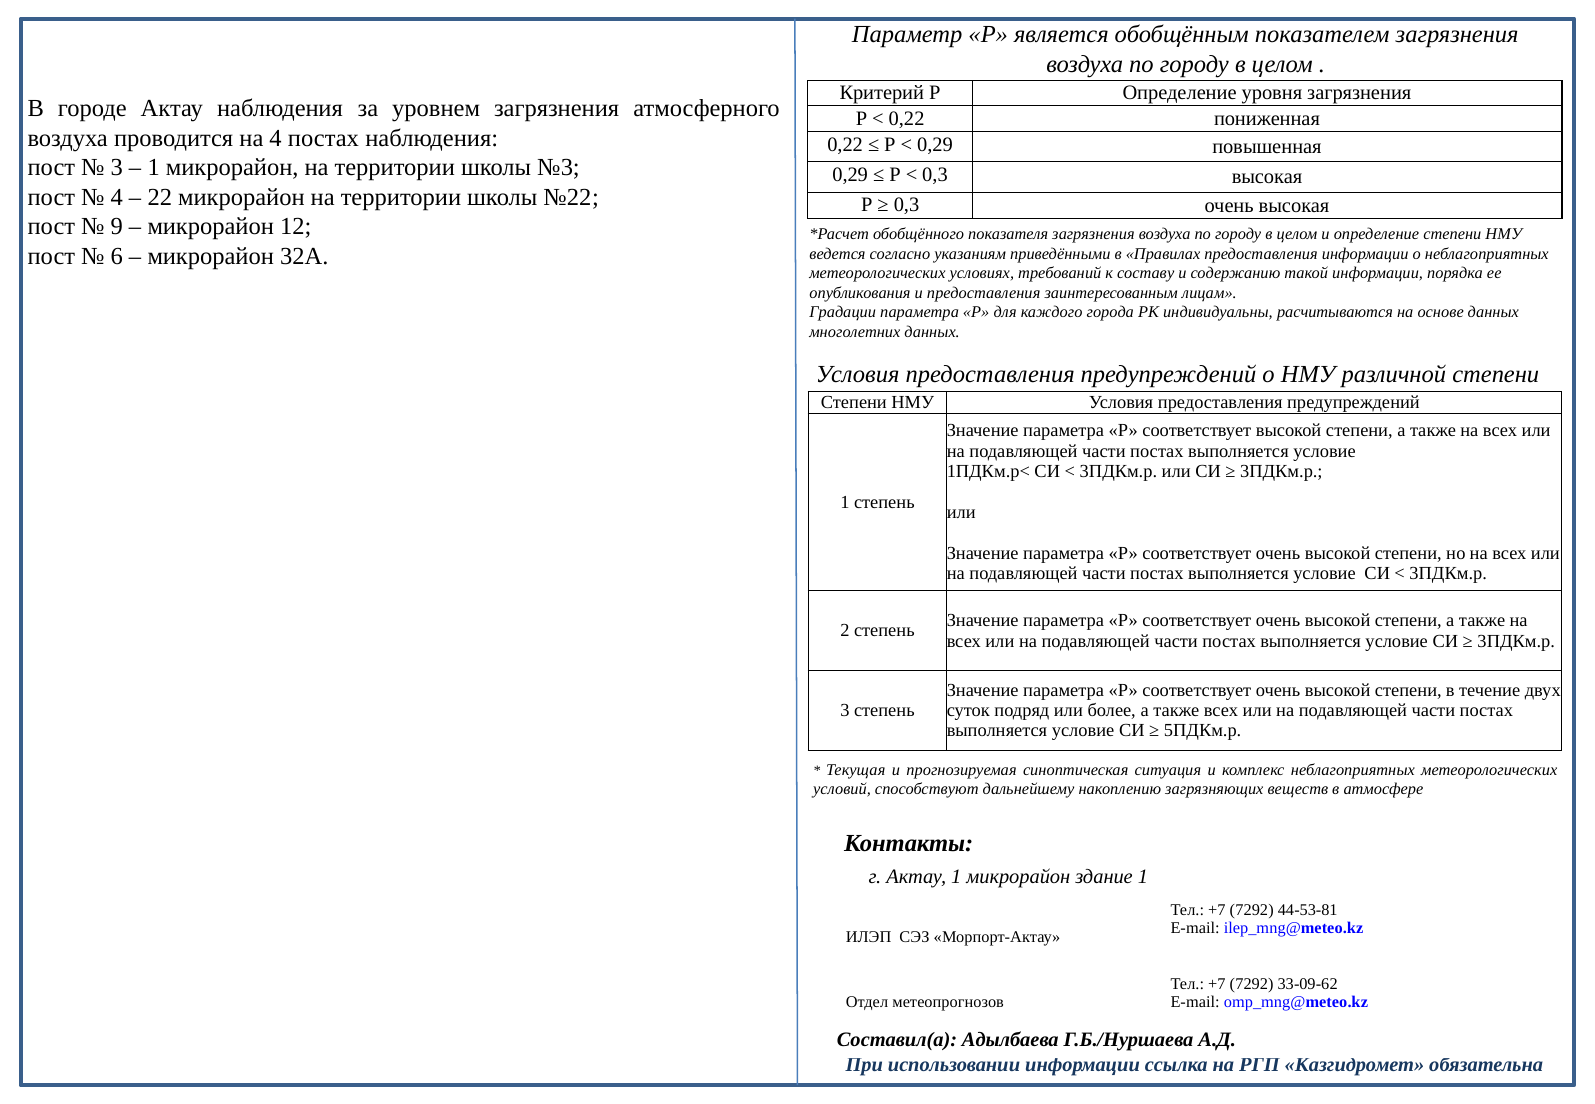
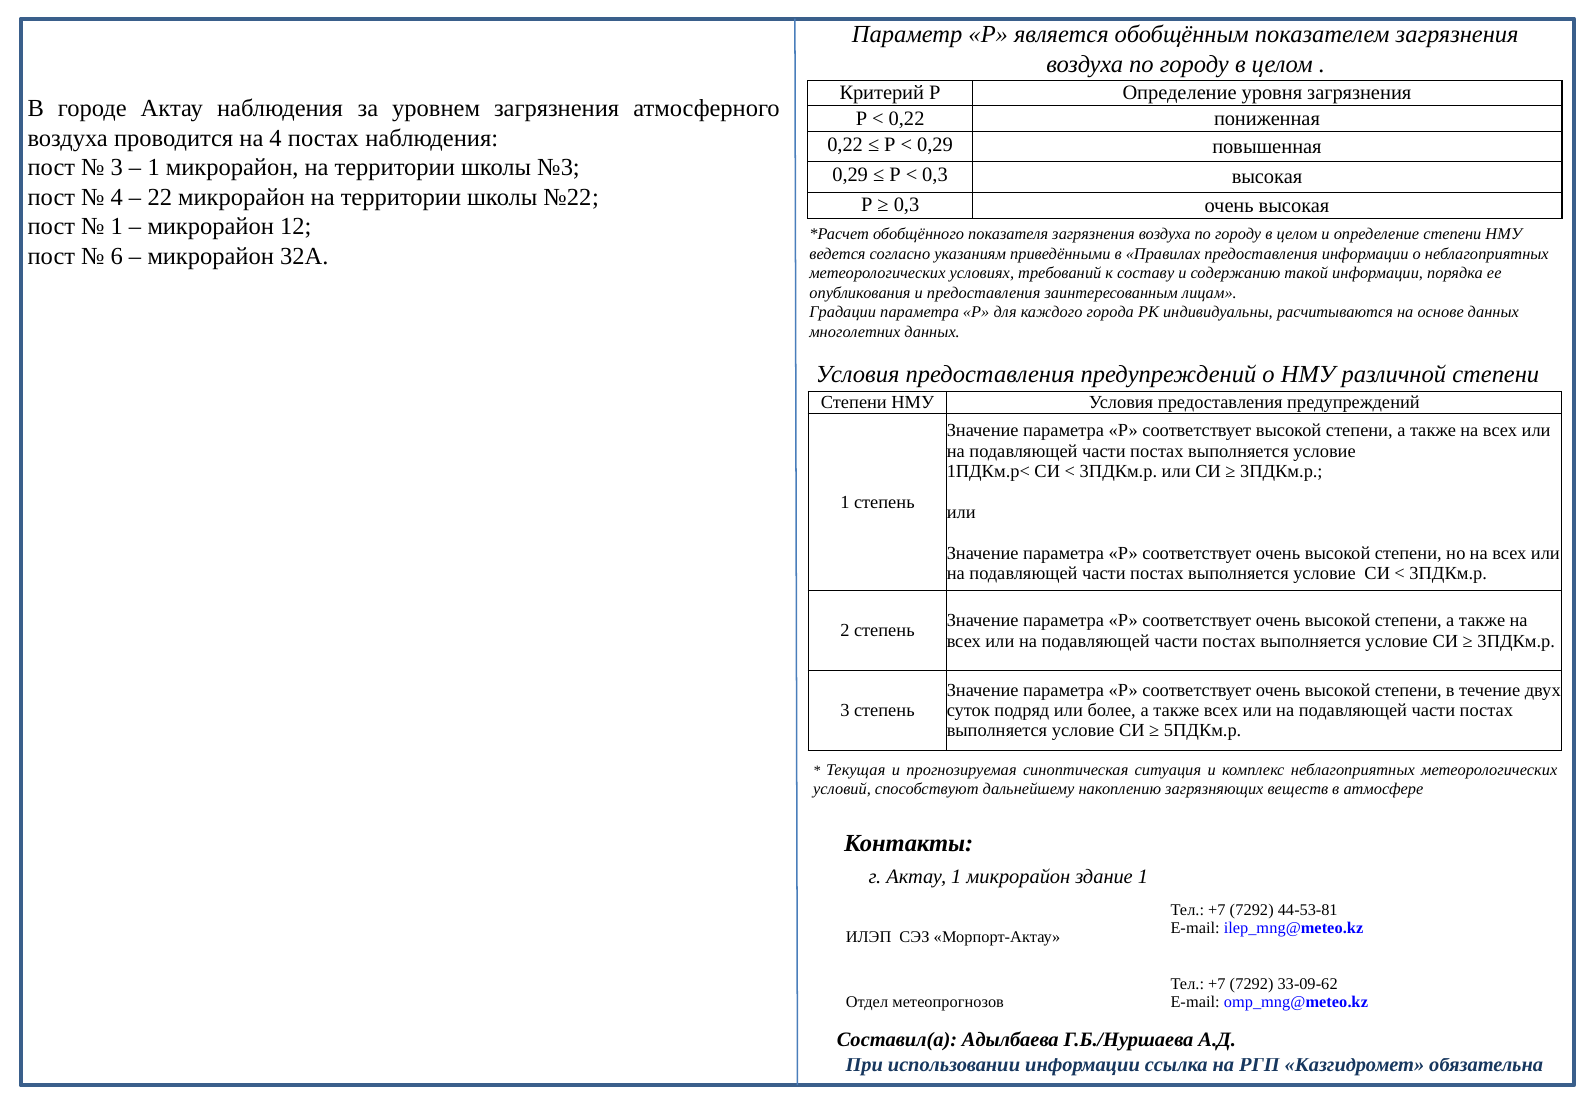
9: 9 -> 1 (117, 227)
